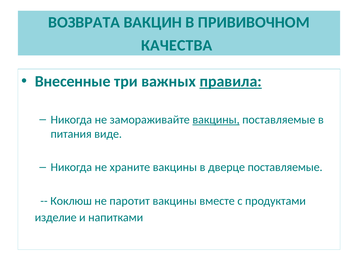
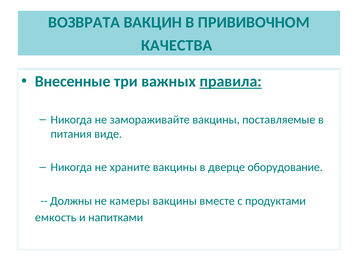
вакцины underline: present -> none (216, 120)
дверце поставляемые: поставляемые -> оборудование (285, 168)
Коклюш: Коклюш -> Должны (71, 201)
паротит: паротит -> камеры (130, 201)
изделие: изделие -> емкость (56, 218)
